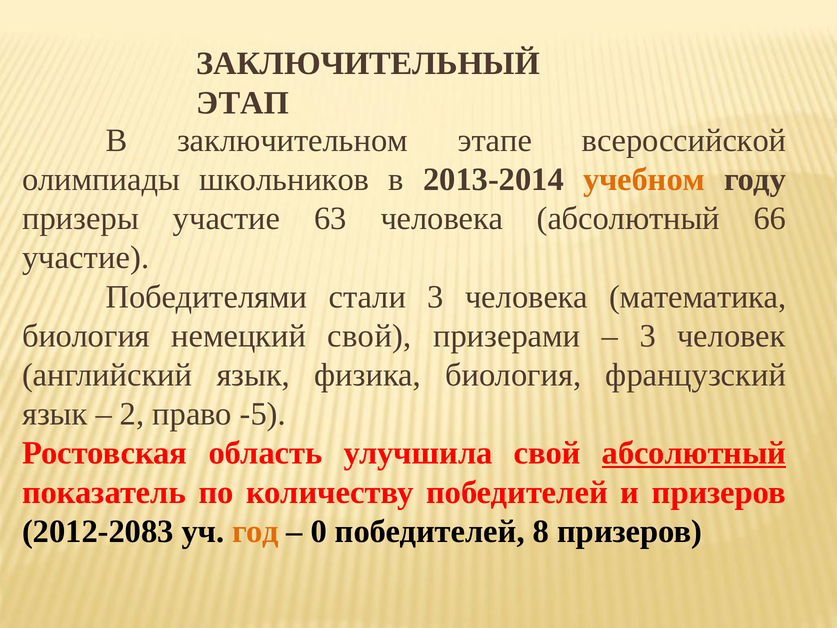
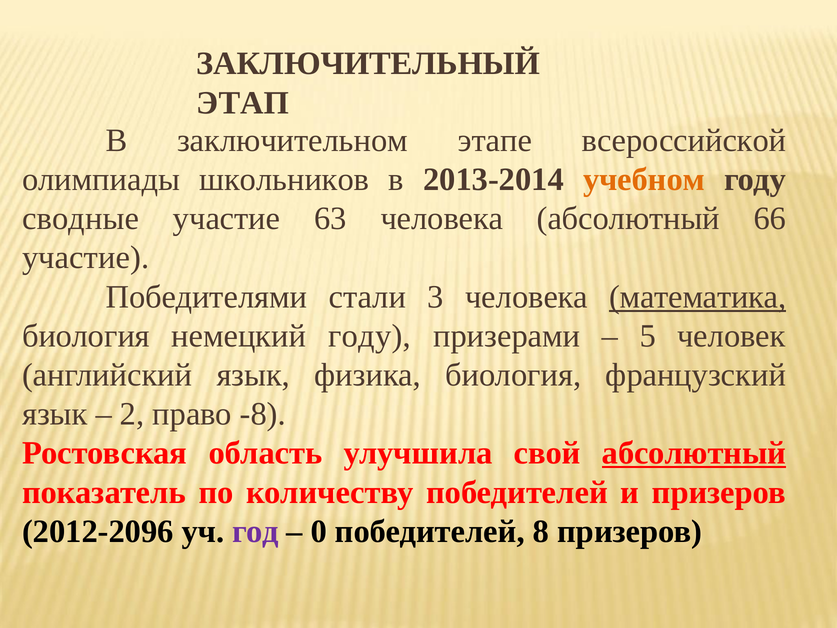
призеры: призеры -> сводные (81, 219)
математика underline: none -> present (698, 297)
немецкий свой: свой -> году (370, 336)
3: 3 -> 5 (648, 336)
-5: -5 -> -8 (263, 414)
2012-2083: 2012-2083 -> 2012-2096 (98, 531)
год colour: orange -> purple (255, 531)
